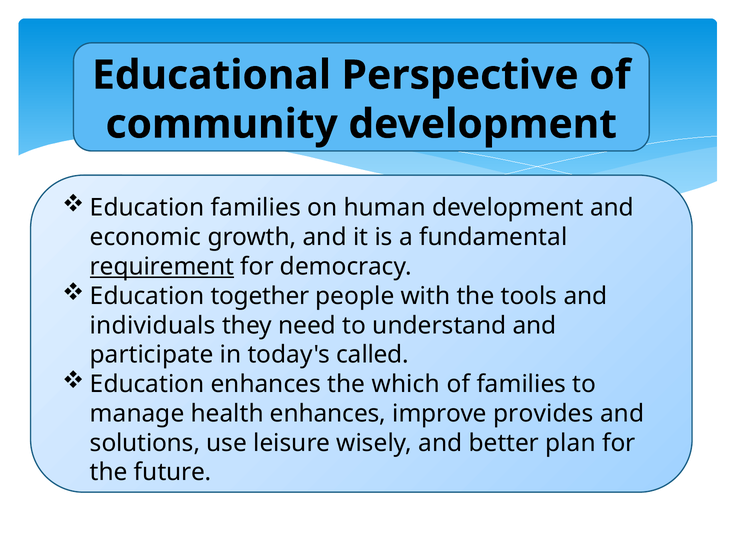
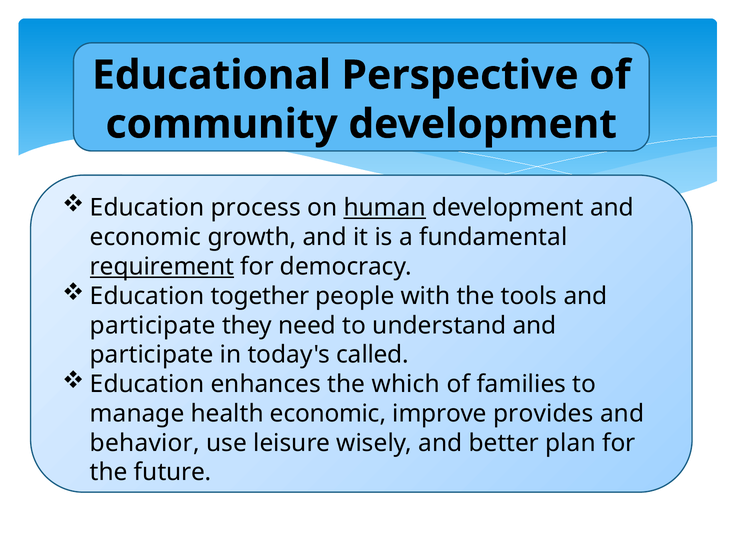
Education families: families -> process (256, 208)
human underline: none -> present (385, 208)
individuals: individuals -> participate (153, 326)
health enhances: enhances -> economic (328, 414)
solutions: solutions -> behavior (145, 443)
